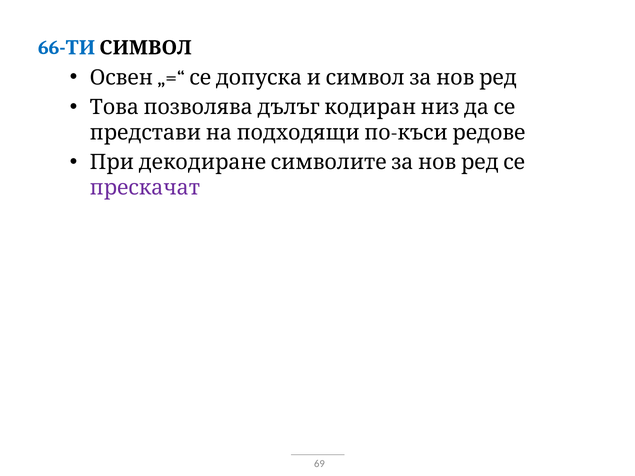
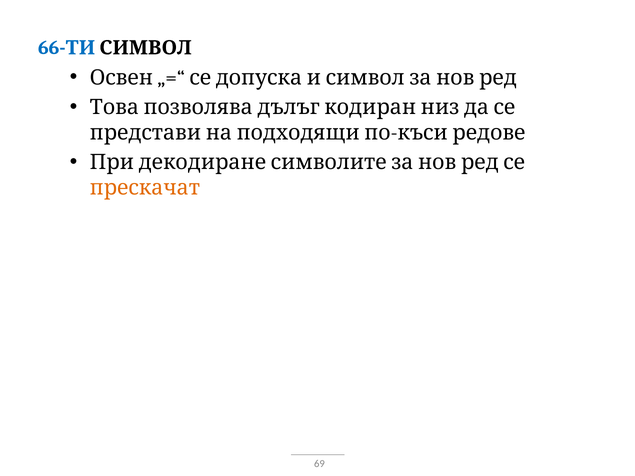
прескачат colour: purple -> orange (145, 188)
